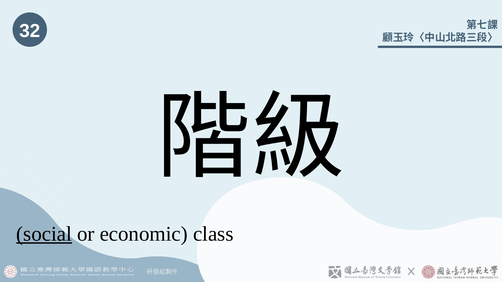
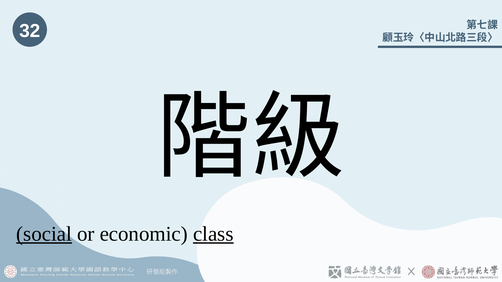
class underline: none -> present (213, 234)
